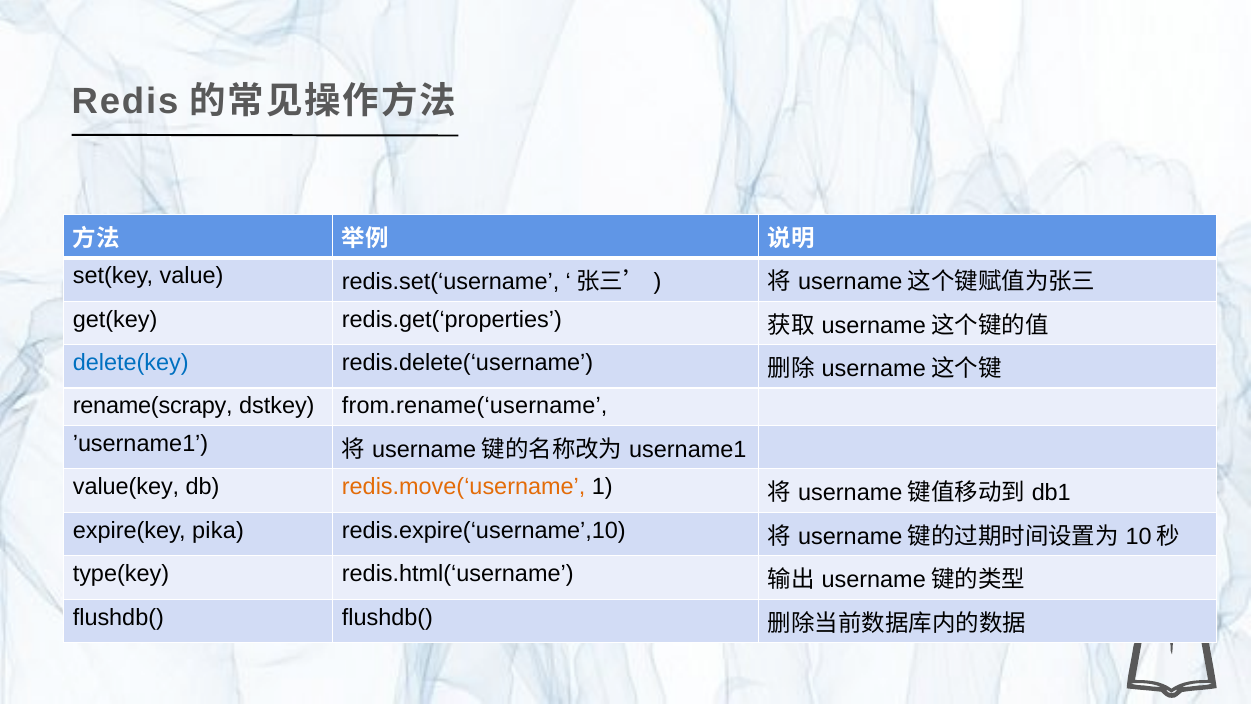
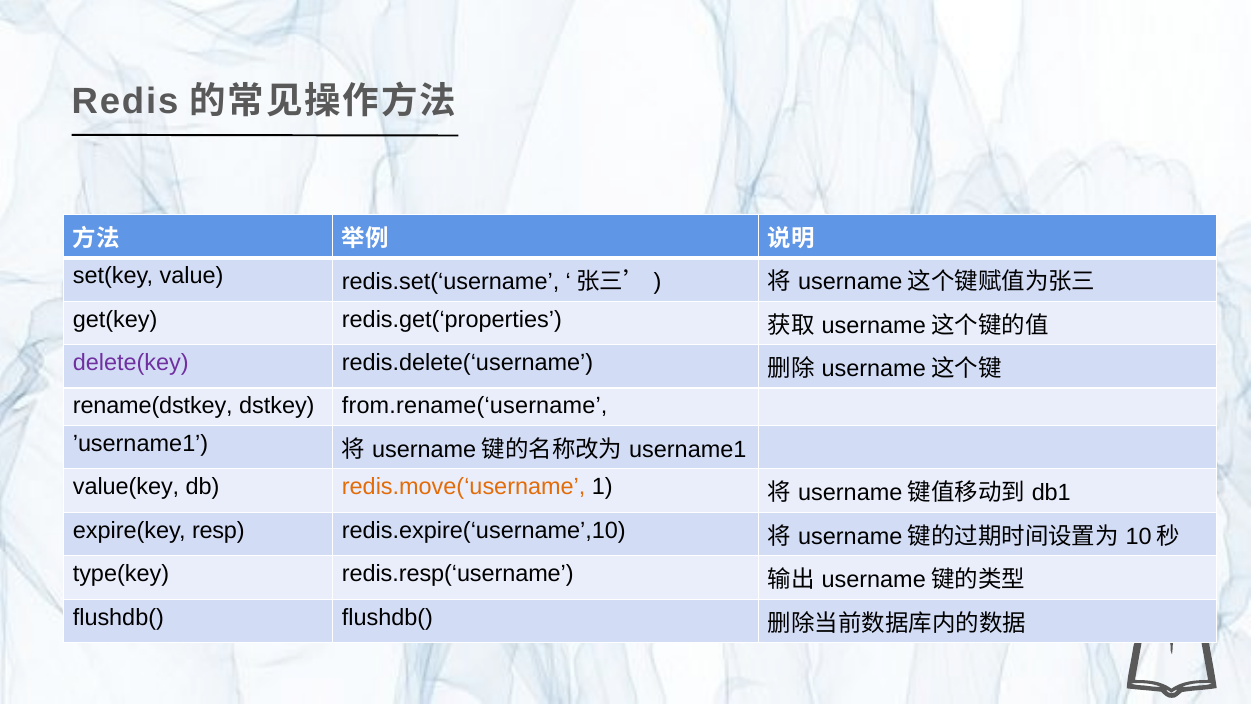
delete(key colour: blue -> purple (131, 363)
rename(scrapy: rename(scrapy -> rename(dstkey (153, 406)
pika: pika -> resp (218, 530)
redis.html(‘username: redis.html(‘username -> redis.resp(‘username (458, 574)
